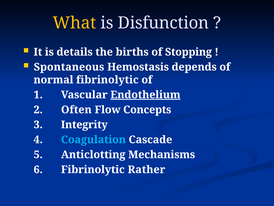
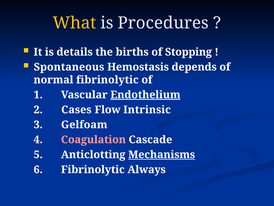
Disfunction: Disfunction -> Procedures (163, 23)
Often: Often -> Cases (76, 109)
Concepts: Concepts -> Intrinsic (147, 109)
Integrity: Integrity -> Gelfoam (84, 124)
Coagulation colour: light blue -> pink (93, 139)
Mechanisms underline: none -> present (162, 154)
Rather: Rather -> Always (147, 169)
